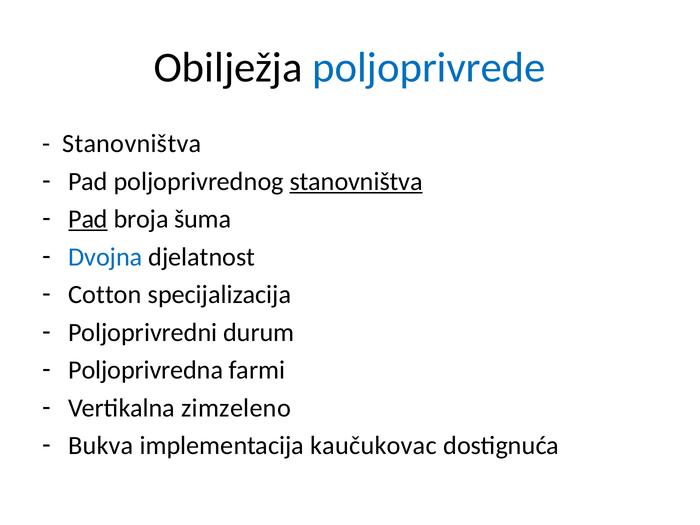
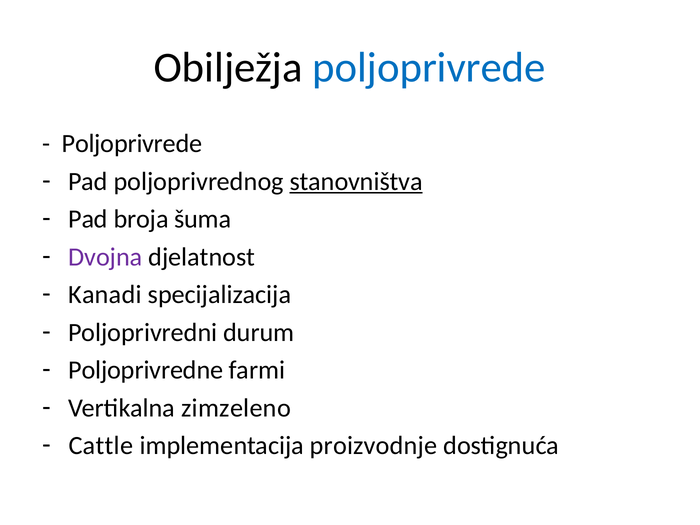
Stanovništva: Stanovništva -> Poljoprivrede (132, 144)
Pad underline: present -> none (88, 219)
Dvojna colour: blue -> purple (105, 257)
Cotton: Cotton -> Kanadi (105, 295)
Poljoprivredna: Poljoprivredna -> Poljoprivredne (146, 370)
Bukva: Bukva -> Cattle (101, 446)
kaučukovac: kaučukovac -> proizvodnje (374, 446)
